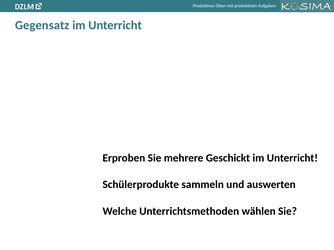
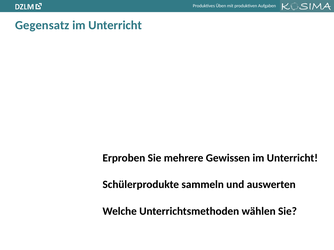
Geschickt: Geschickt -> Gewissen (228, 158)
